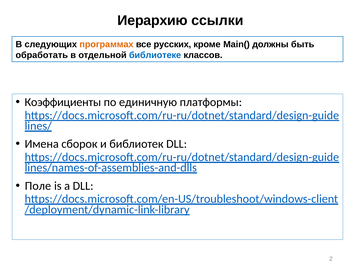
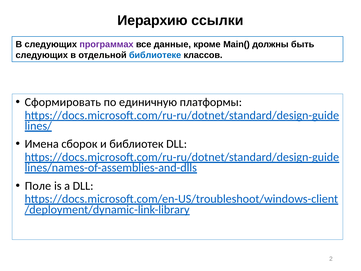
программах colour: orange -> purple (106, 44)
русских: русских -> данные (172, 44)
обработать: обработать -> следующих (42, 55)
Коэффициенты: Коэффициенты -> Сформировать (63, 102)
